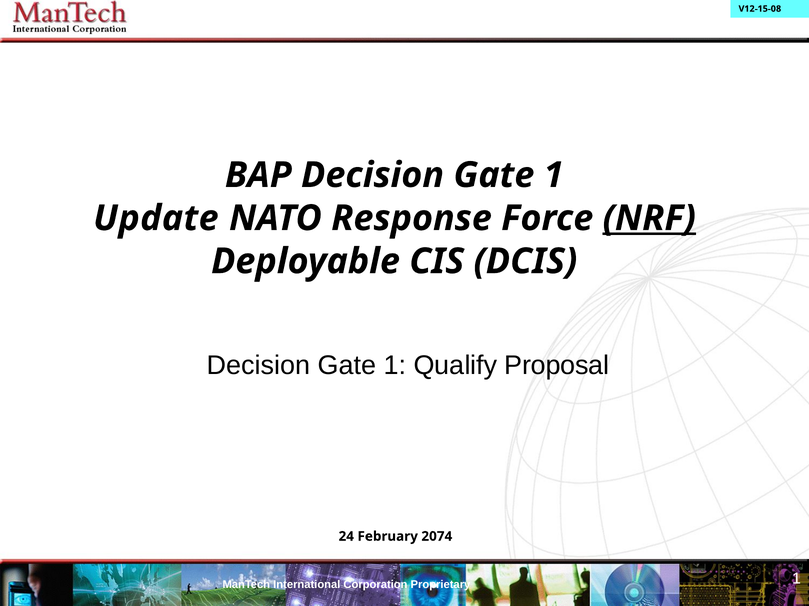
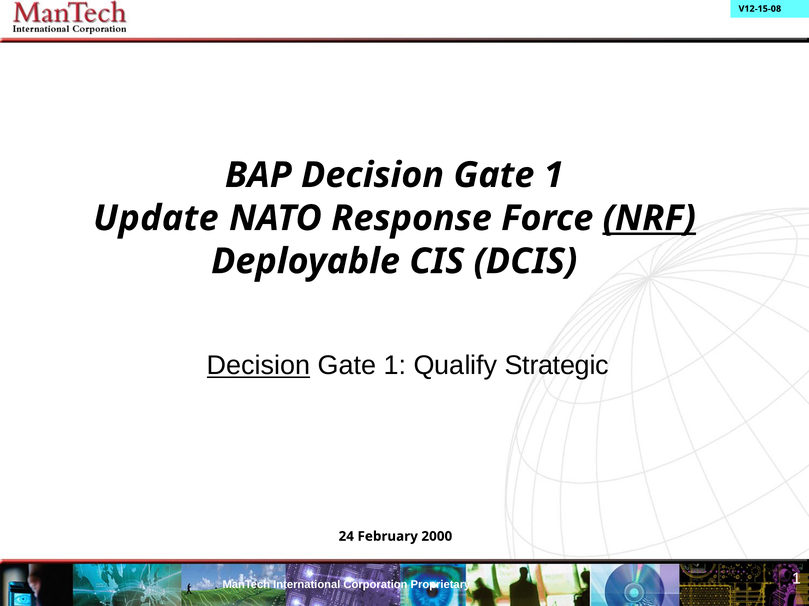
Decision underline: none -> present (258, 366)
Proposal: Proposal -> Strategic (557, 366)
2074: 2074 -> 2000 (437, 537)
